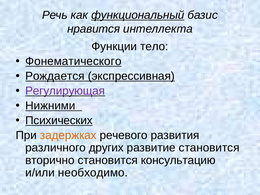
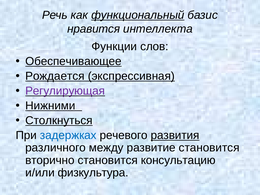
тело: тело -> слов (154, 46)
Фонематического: Фонематического -> Обеспечивающее (73, 61)
Психических: Психических -> Столкнуться (59, 120)
задержках colour: orange -> blue (68, 135)
развития underline: none -> present (175, 135)
других: других -> между (106, 148)
необходимо: необходимо -> физкультура (93, 173)
